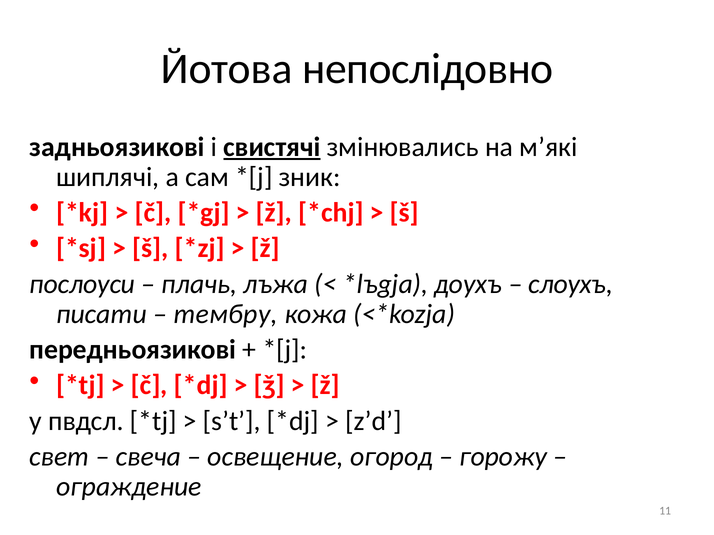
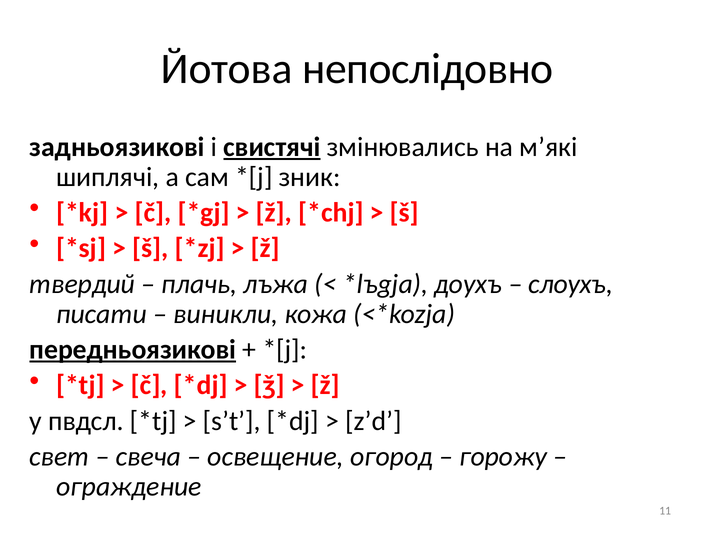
послоуси: послоуси -> твердий (82, 284)
тембру: тембру -> виникли (226, 314)
передньоязикові underline: none -> present (133, 350)
